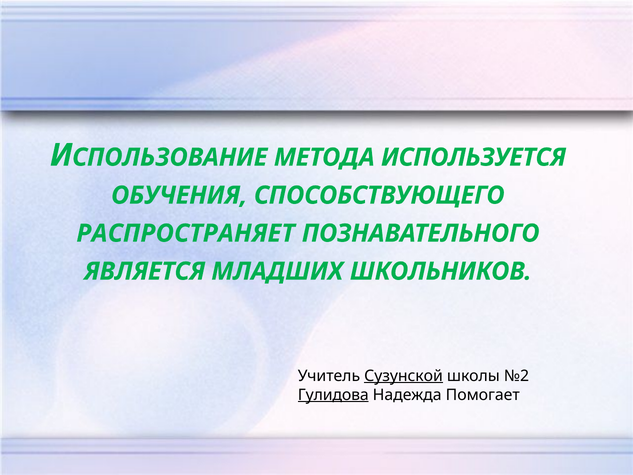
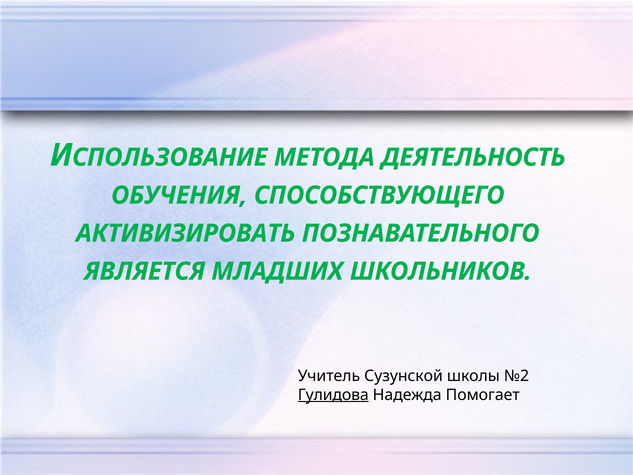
ИСПОЛЬЗУЕТСЯ: ИСПОЛЬЗУЕТСЯ -> ДЕЯТЕЛЬНОСТЬ (473, 157)
РАСПРОСТРАНЯЕТ: РАСПРОСТРАНЯЕТ -> АКТИВИЗИРОВАТЬ (186, 233)
Сузунской underline: present -> none (404, 376)
